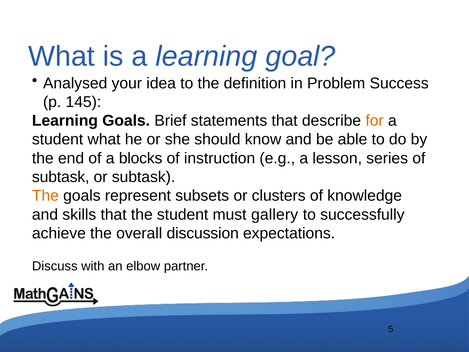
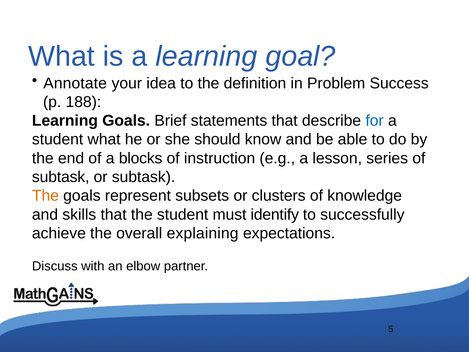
Analysed: Analysed -> Annotate (75, 83)
145: 145 -> 188 (83, 102)
for colour: orange -> blue (375, 121)
gallery: gallery -> identify (275, 214)
discussion: discussion -> explaining (203, 233)
